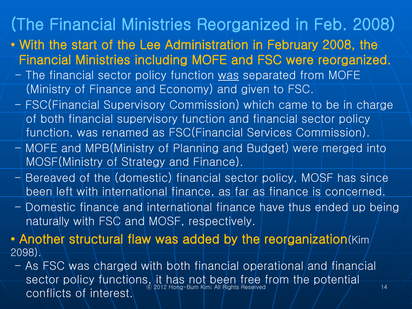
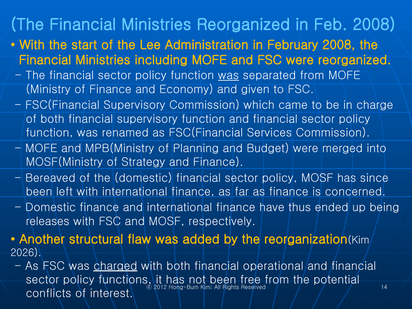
naturally: naturally -> releases (48, 221)
2098: 2098 -> 2026 (26, 253)
charged underline: none -> present (115, 266)
